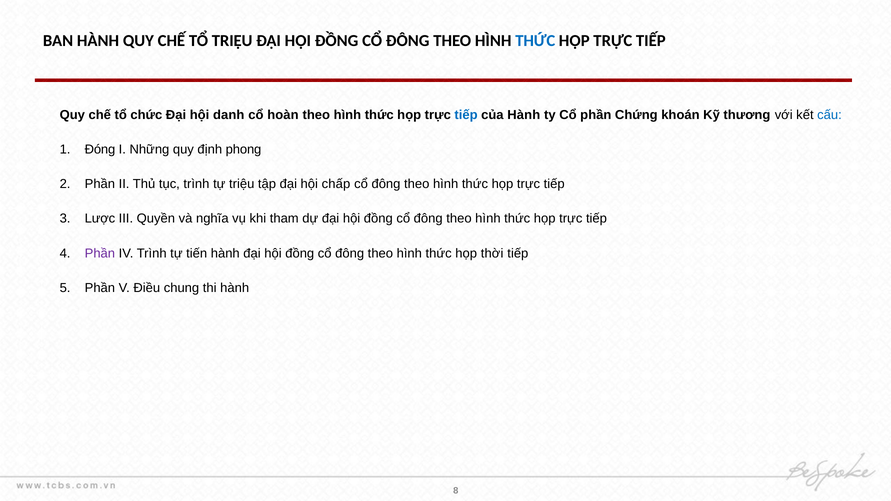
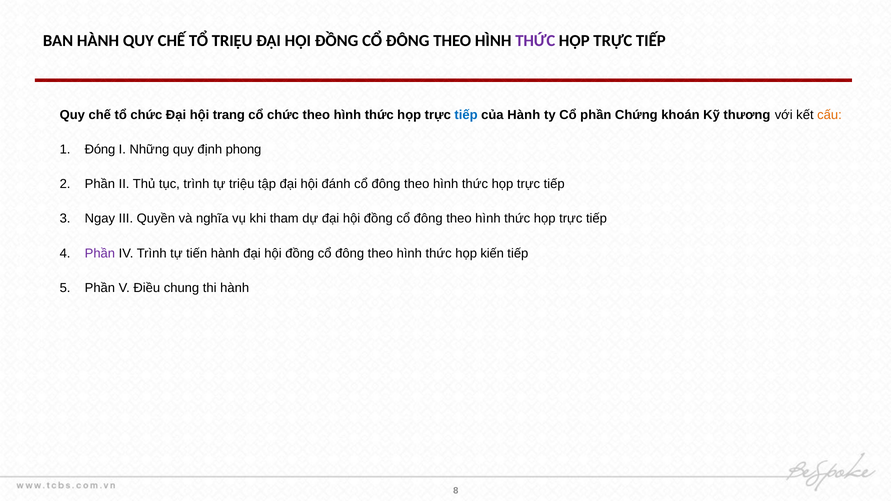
THỨC colour: blue -> purple (535, 41)
danh: danh -> trang (229, 115)
cổ hoàn: hoàn -> chức (283, 115)
cấu colour: blue -> orange (830, 115)
chấp: chấp -> đánh (336, 184)
Lược: Lược -> Ngay (100, 219)
thời: thời -> kiến (492, 253)
